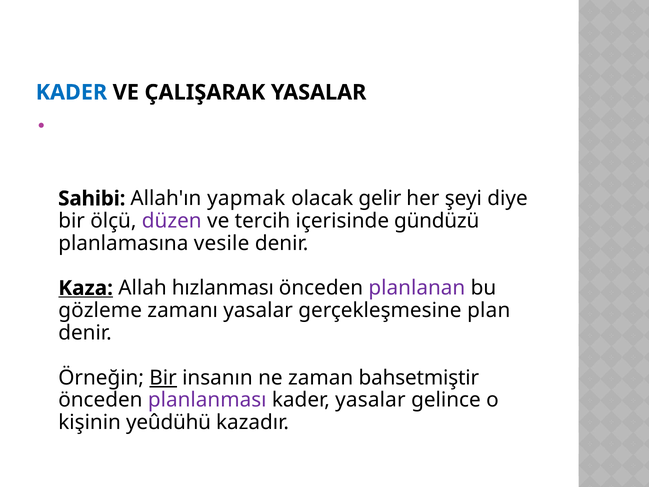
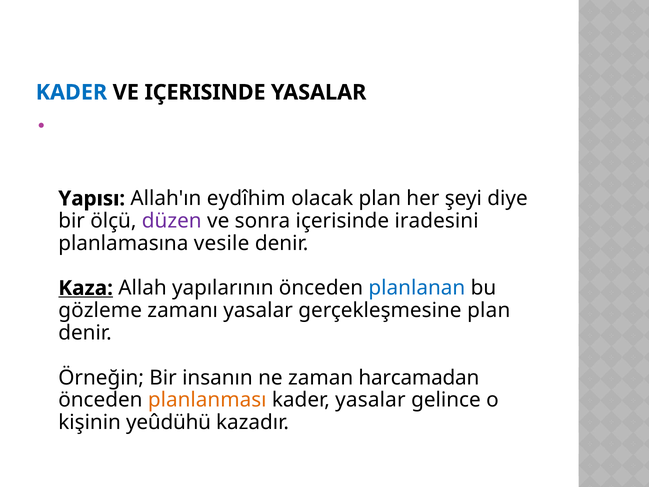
VE ÇALIŞARAK: ÇALIŞARAK -> IÇERISINDE (205, 92)
Sahibi: Sahibi -> Yapısı (92, 198)
yapmak: yapmak -> eydîhim (246, 198)
olacak gelir: gelir -> plan (380, 198)
tercih: tercih -> sonra (262, 221)
gündüzü: gündüzü -> iradesini (437, 221)
hızlanması: hızlanması -> yapılarının (223, 288)
planlanan colour: purple -> blue (417, 288)
Bir underline: present -> none (163, 378)
bahsetmiştir: bahsetmiştir -> harcamadan (419, 378)
planlanması colour: purple -> orange (207, 400)
